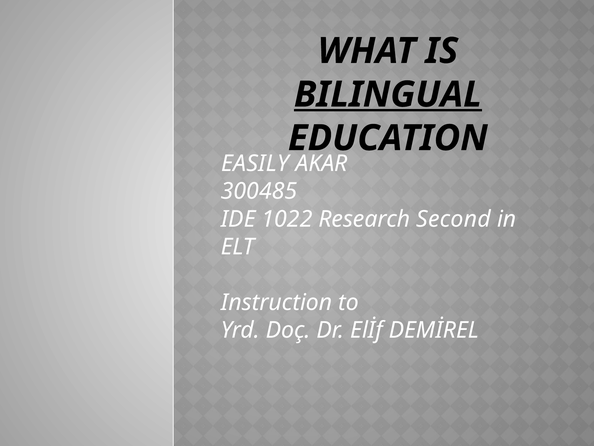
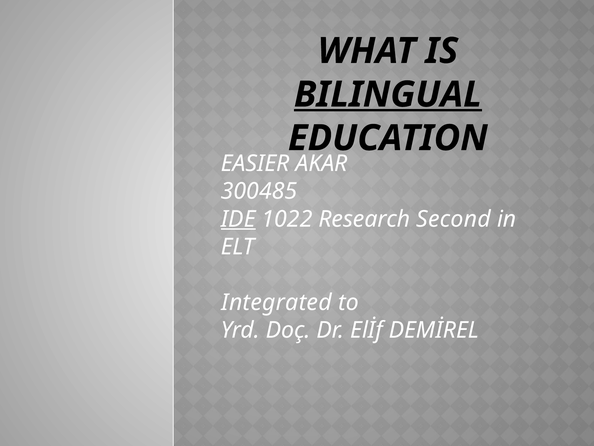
EASILY: EASILY -> EASIER (255, 163)
IDE underline: none -> present (238, 219)
Instruction: Instruction -> Integrated (277, 302)
